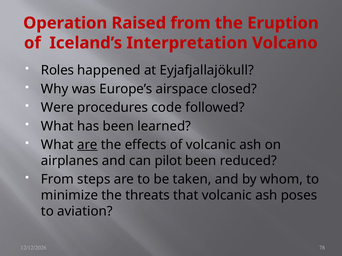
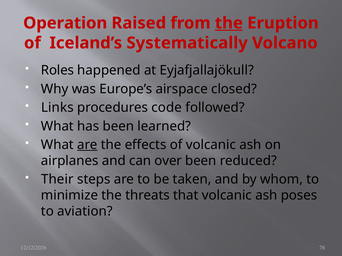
the underline: none -> present (229, 23)
Interpretation: Interpretation -> Systematically (187, 43)
Were: Were -> Links (57, 108)
pilot: pilot -> over (168, 161)
From: From -> Their (57, 180)
